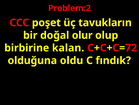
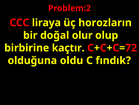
poşet: poşet -> liraya (46, 23)
tavukların: tavukların -> horozların (105, 23)
kalan: kalan -> kaçtır (68, 48)
